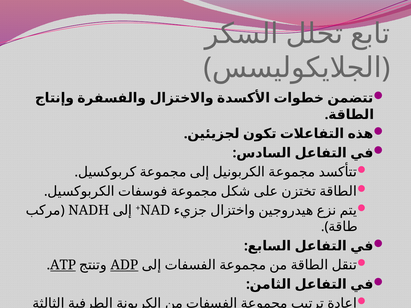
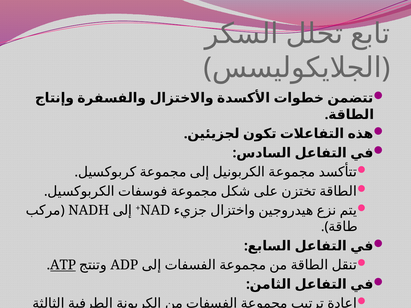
ADP underline: present -> none (124, 265)
